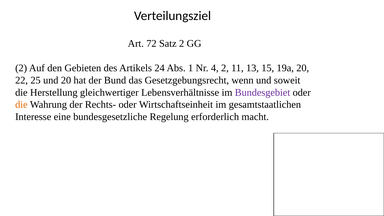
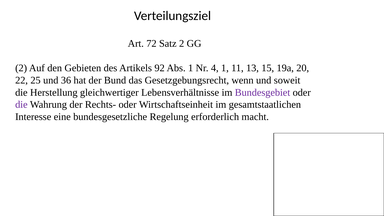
24: 24 -> 92 (160, 68)
4 2: 2 -> 1 (225, 68)
und 20: 20 -> 36 (66, 80)
die colour: orange -> purple (21, 105)
